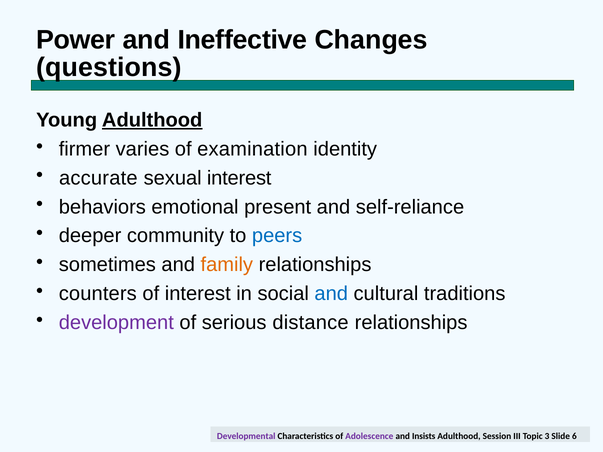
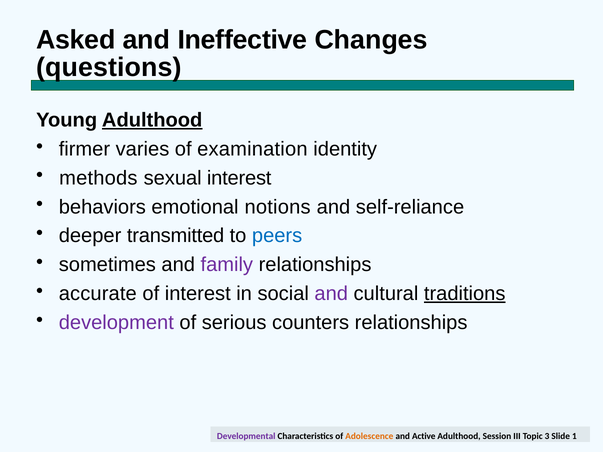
Power: Power -> Asked (76, 40)
accurate: accurate -> methods (98, 178)
present: present -> notions (278, 207)
community: community -> transmitted (176, 236)
family colour: orange -> purple (227, 265)
counters: counters -> accurate (98, 294)
and colour: blue -> purple (331, 294)
traditions underline: none -> present (465, 294)
distance: distance -> counters (311, 323)
Adolescence colour: purple -> orange (369, 436)
Insists: Insists -> Active (424, 436)
6: 6 -> 1 (574, 436)
